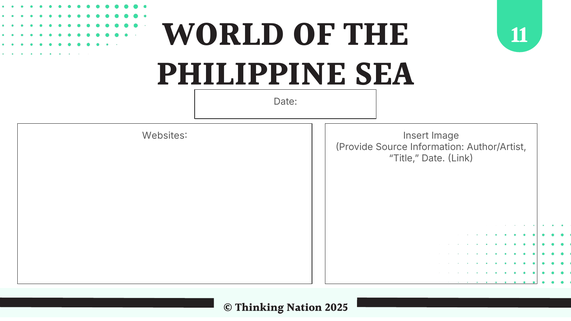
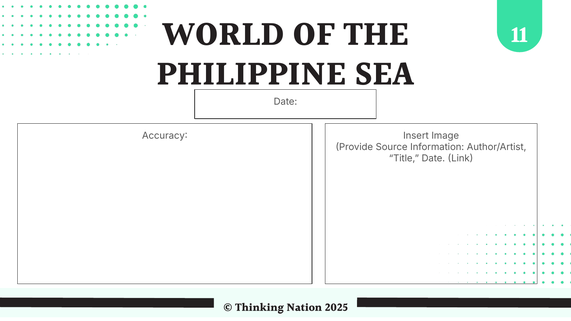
Websites: Websites -> Accuracy (165, 136)
